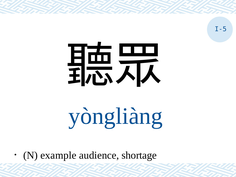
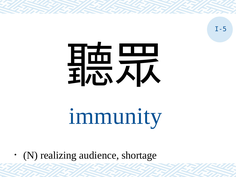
yòngliàng: yòngliàng -> immunity (115, 116)
example: example -> realizing (58, 155)
